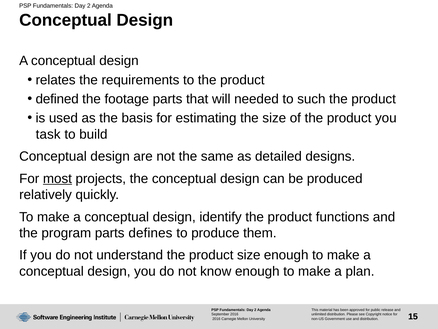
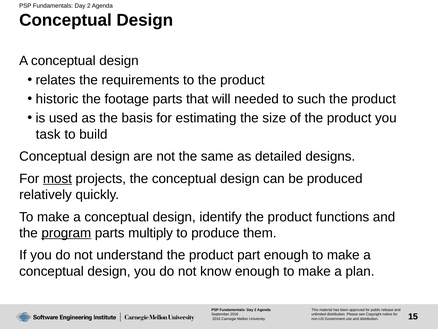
defined: defined -> historic (57, 99)
program underline: none -> present (66, 233)
defines: defines -> multiply (151, 233)
product size: size -> part (249, 255)
